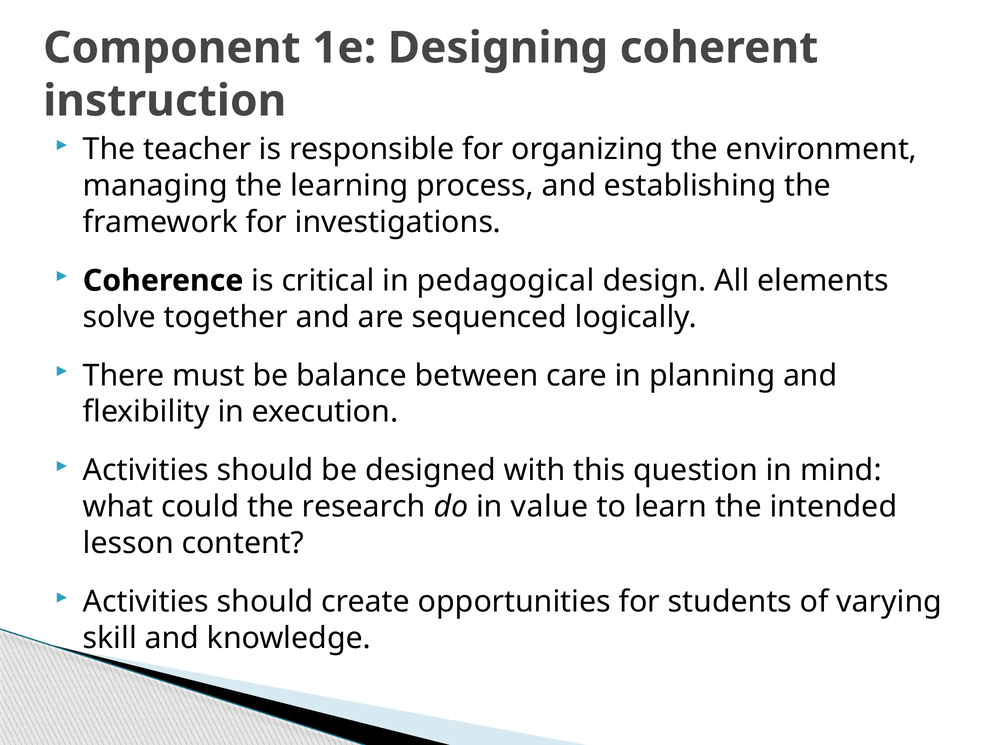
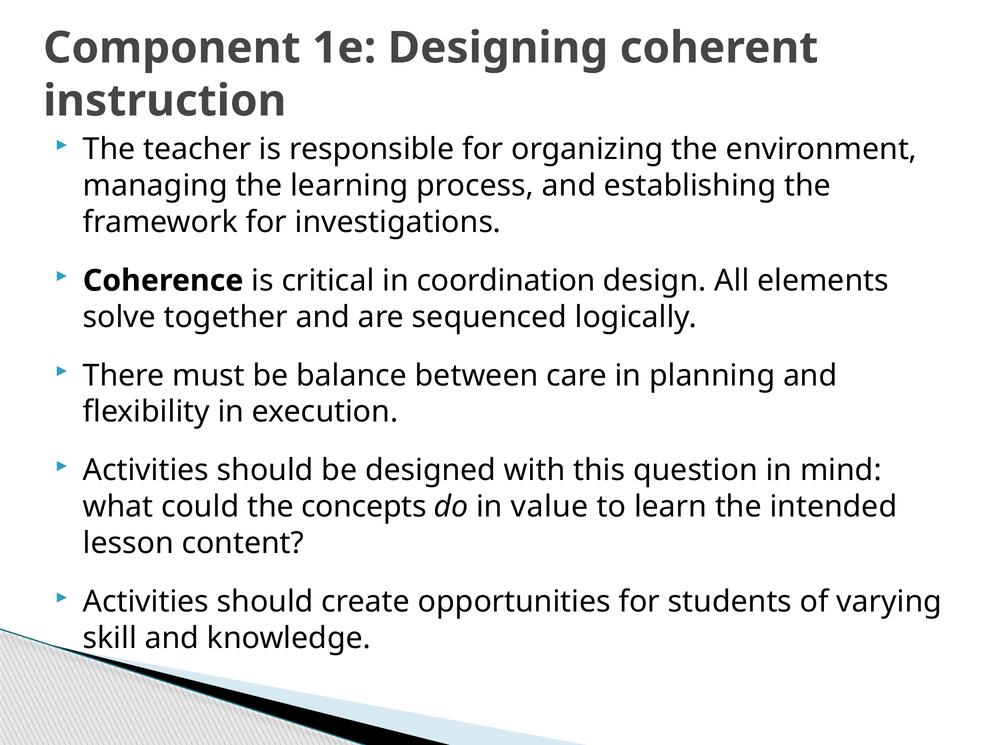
pedagogical: pedagogical -> coordination (506, 281)
research: research -> concepts (364, 507)
